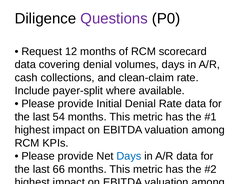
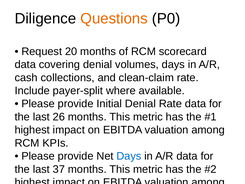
Questions colour: purple -> orange (114, 19)
12: 12 -> 20 (71, 51)
54: 54 -> 26 (59, 117)
66: 66 -> 37 (59, 169)
